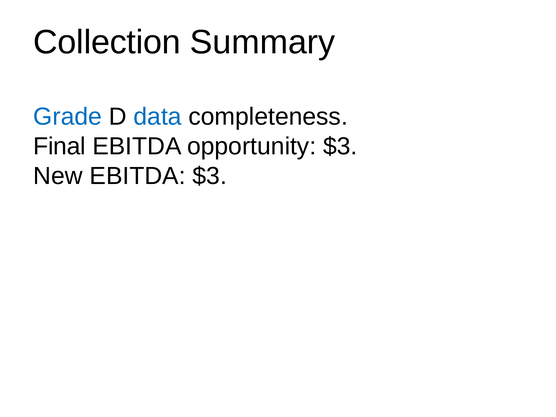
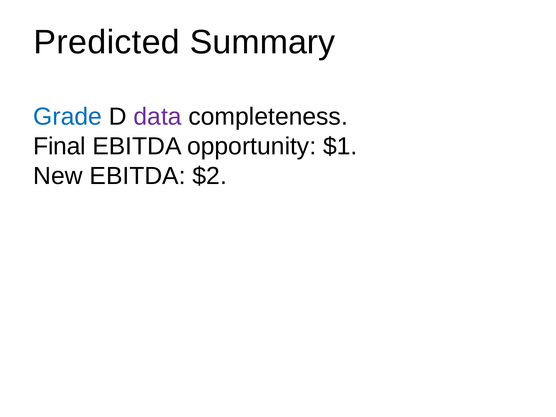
Collection: Collection -> Predicted (107, 42)
data colour: blue -> purple (158, 117)
opportunity $3: $3 -> $1 (340, 146)
EBITDA $3: $3 -> $2 (210, 176)
